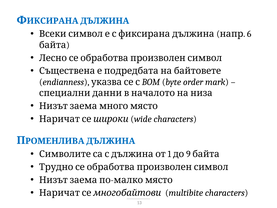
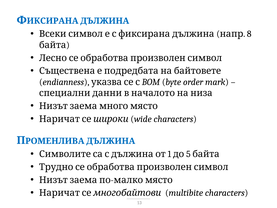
6: 6 -> 8 (249, 34)
9: 9 -> 5 (188, 154)
